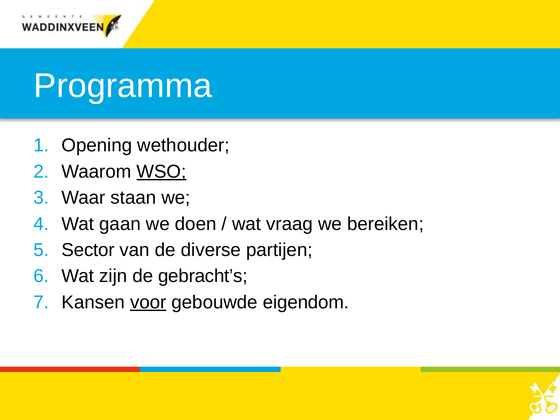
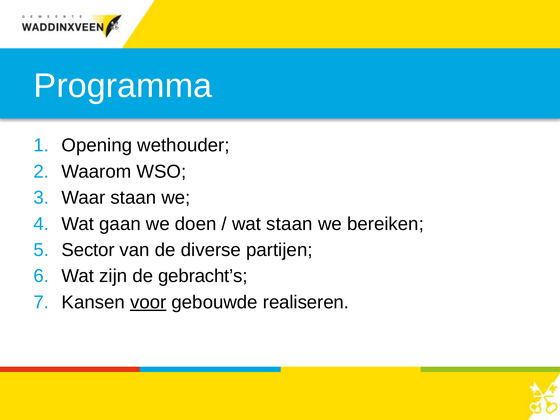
WSO underline: present -> none (161, 172)
wat vraag: vraag -> staan (289, 224)
eigendom: eigendom -> realiseren (306, 302)
